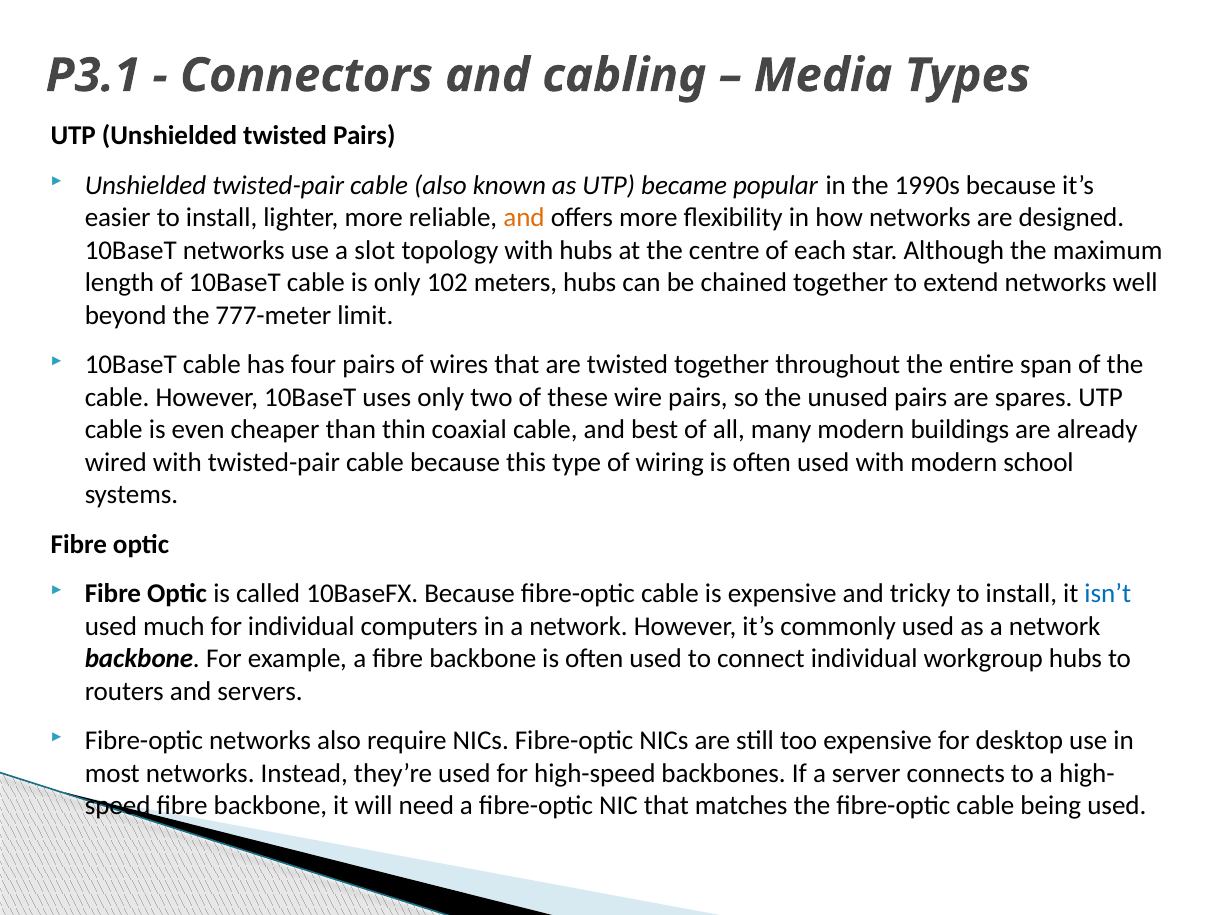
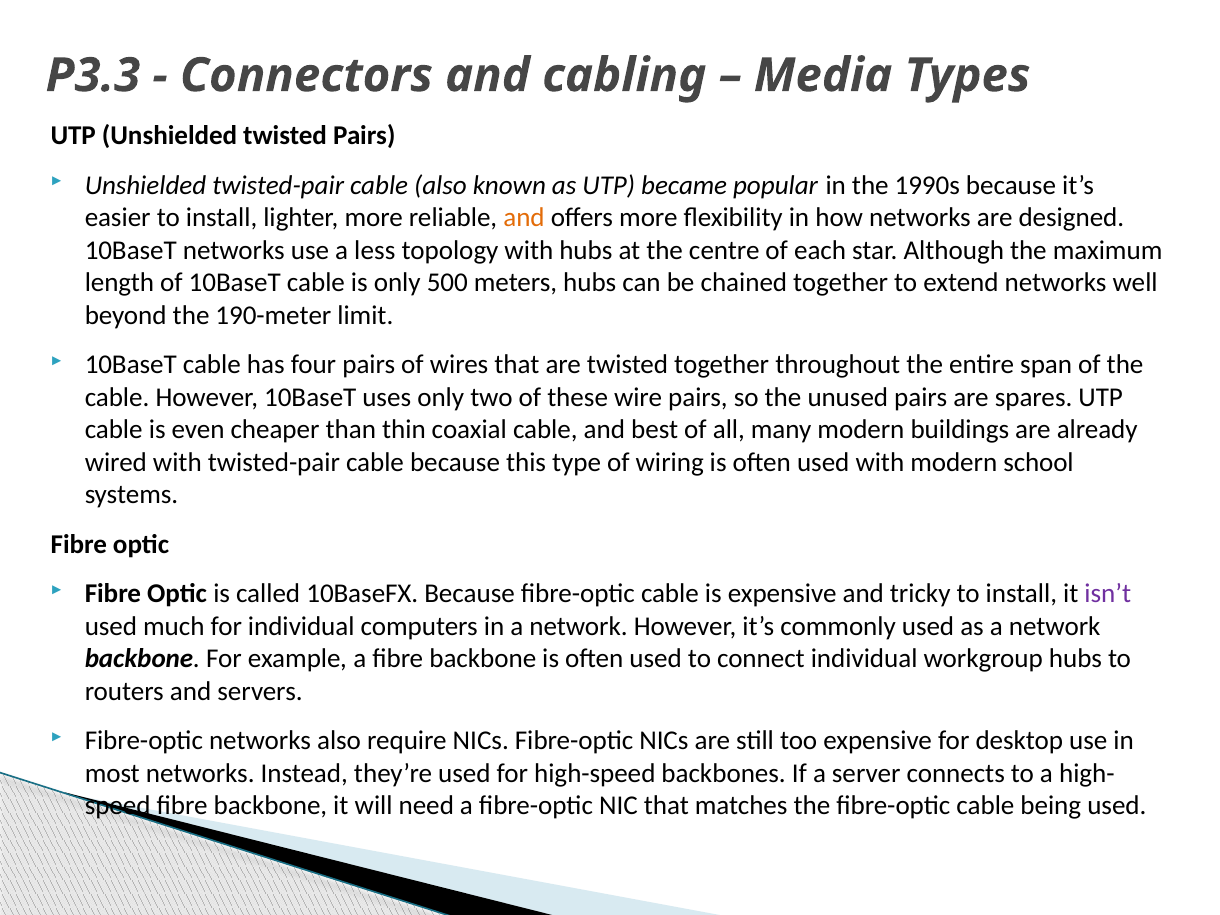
P3.1: P3.1 -> P3.3 (93, 76)
slot: slot -> less (375, 250)
102: 102 -> 500 (447, 283)
777-meter: 777-meter -> 190-meter (273, 315)
isn’t colour: blue -> purple (1108, 594)
